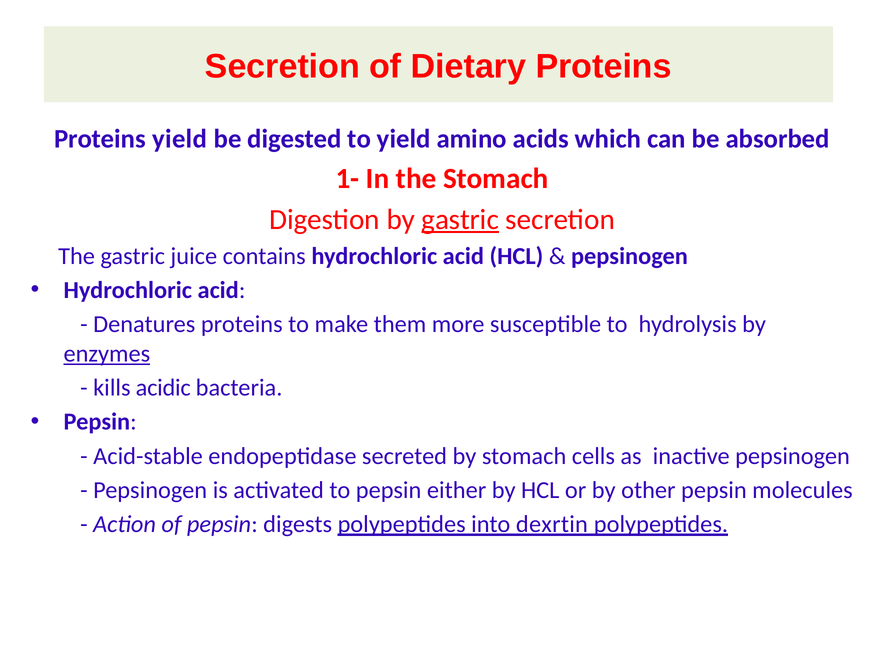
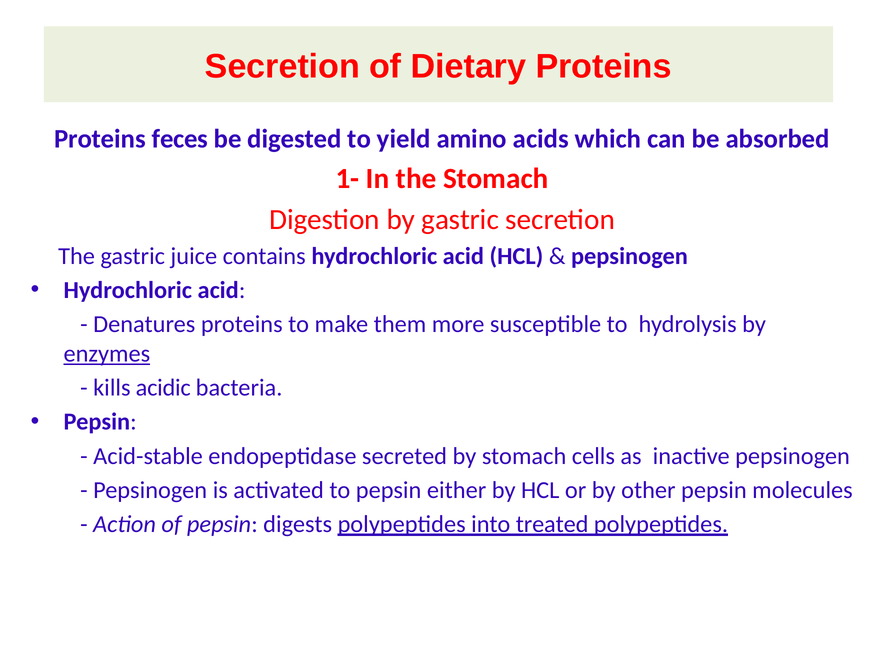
Proteins yield: yield -> feces (180, 139)
gastric underline: present -> none (460, 220)
dexrtin: dexrtin -> treated (552, 525)
